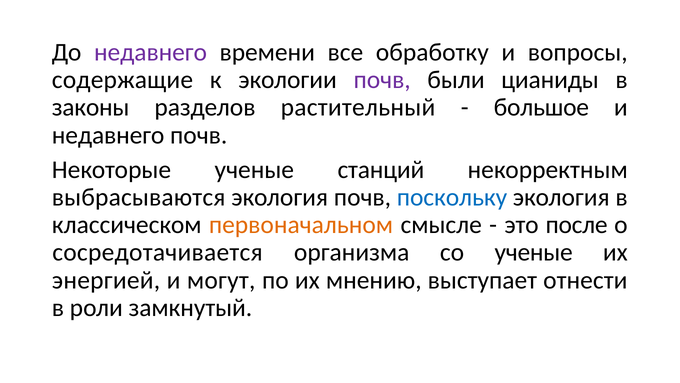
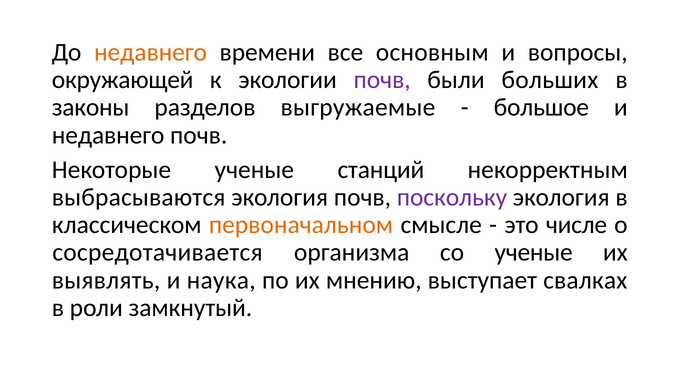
недавнего colour: purple -> orange (151, 52)
обработку: обработку -> основным (432, 52)
содержащие: содержащие -> окружающей (123, 80)
цианиды: цианиды -> больших (550, 80)
растительный: растительный -> выгружаемые (358, 107)
поскольку colour: blue -> purple (452, 197)
после: после -> числе (577, 225)
энергией: энергией -> выявлять (106, 280)
могут: могут -> наука (221, 280)
отнести: отнести -> свалках (585, 280)
